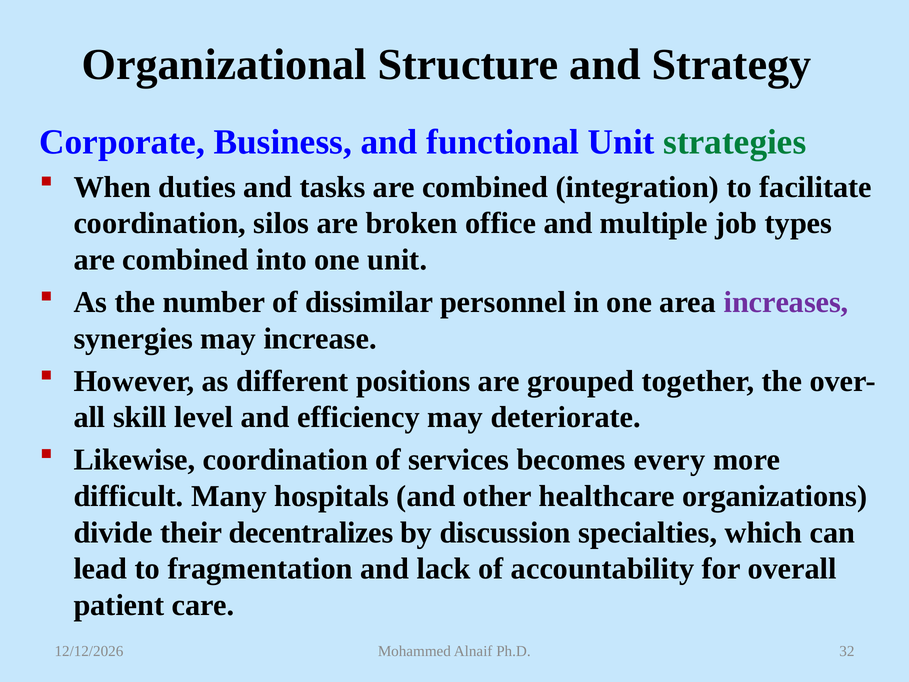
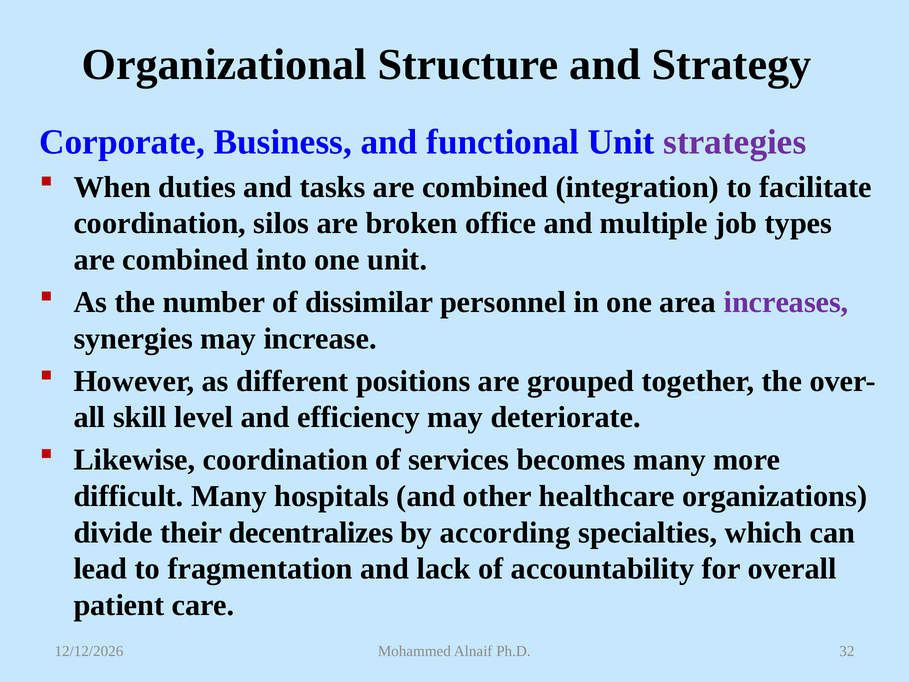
strategies colour: green -> purple (735, 142)
becomes every: every -> many (670, 460)
discussion: discussion -> according (505, 532)
